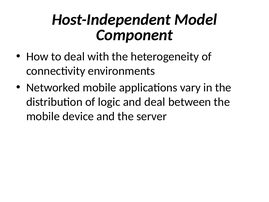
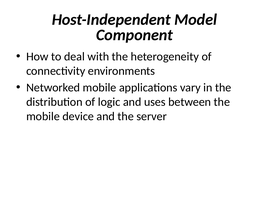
and deal: deal -> uses (155, 102)
